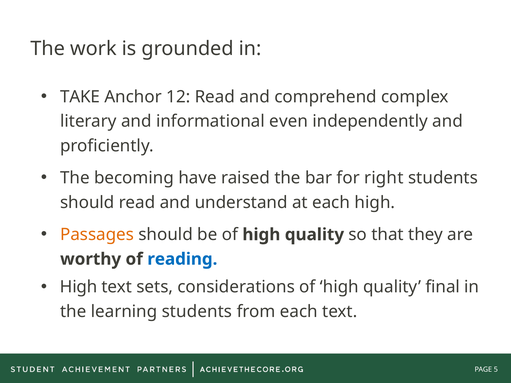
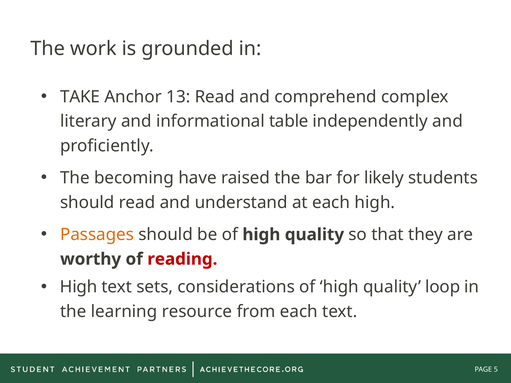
12: 12 -> 13 (178, 97)
even: even -> table (289, 121)
right: right -> likely (384, 178)
reading colour: blue -> red (182, 259)
final: final -> loop (443, 287)
learning students: students -> resource (197, 312)
